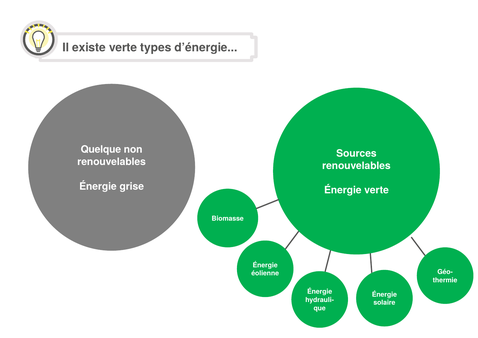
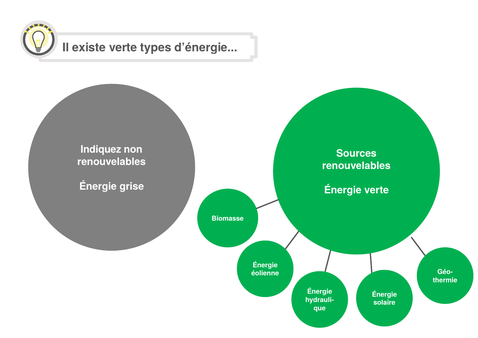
Quelque: Quelque -> Indiquez (101, 150)
